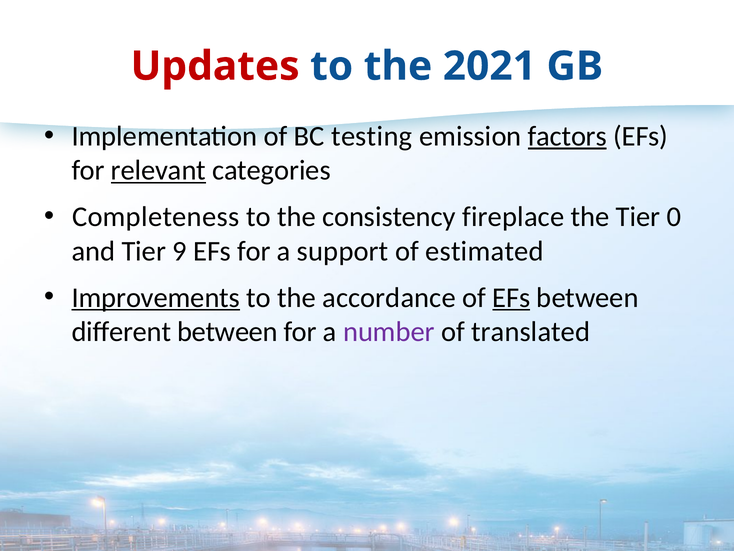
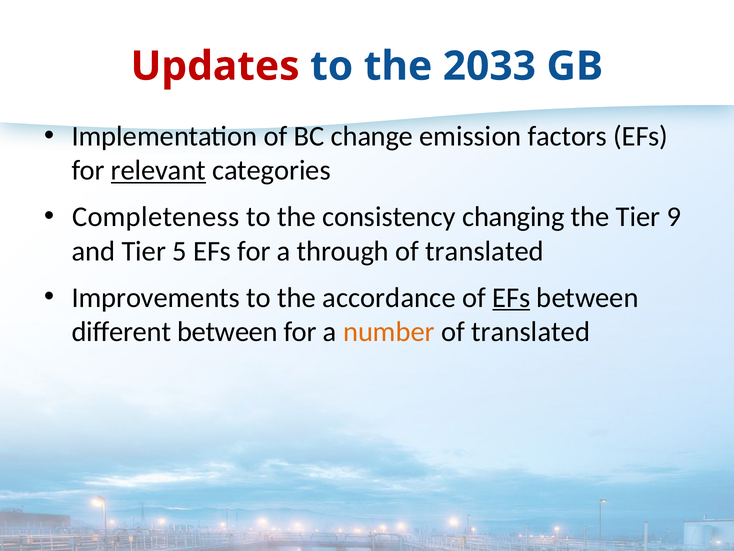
2021: 2021 -> 2033 (489, 66)
testing: testing -> change (372, 136)
factors underline: present -> none (567, 136)
fireplace: fireplace -> changing (513, 217)
0: 0 -> 9 (674, 217)
9: 9 -> 5 (180, 251)
support: support -> through (343, 251)
estimated: estimated -> translated (485, 251)
Improvements underline: present -> none (156, 297)
number colour: purple -> orange (389, 332)
